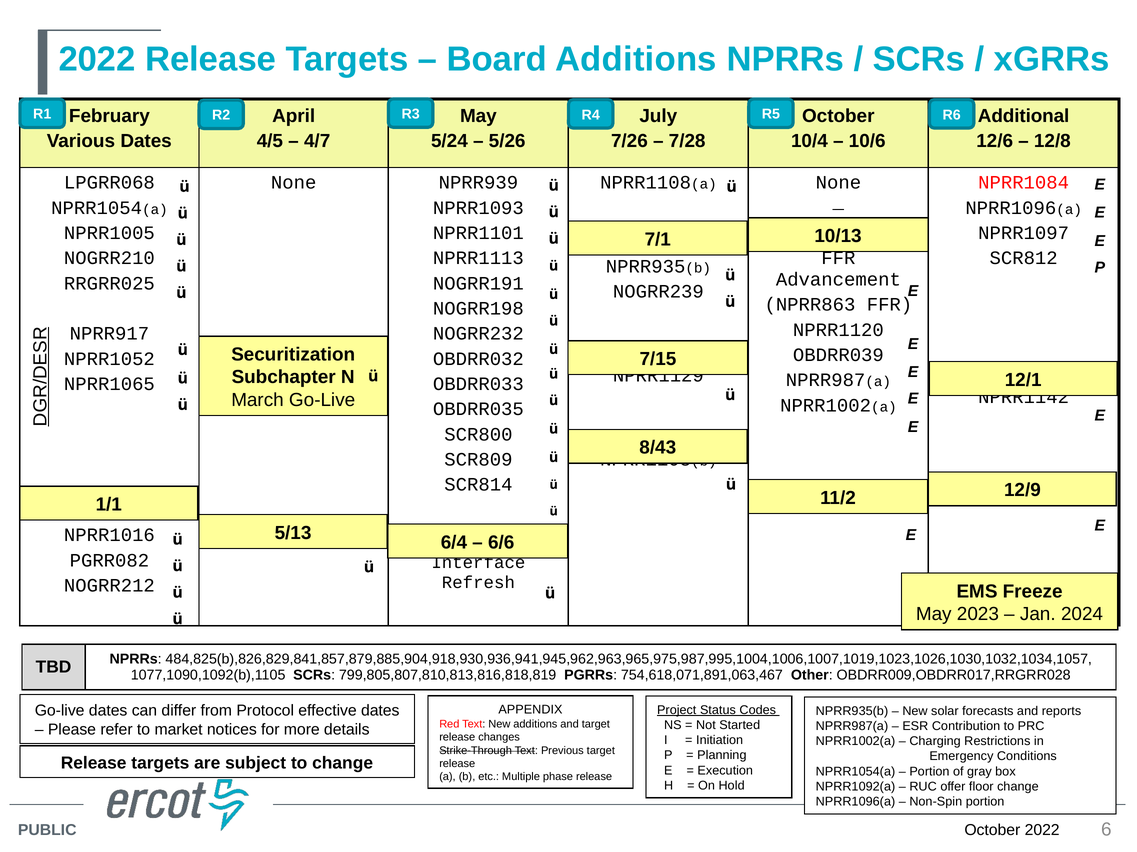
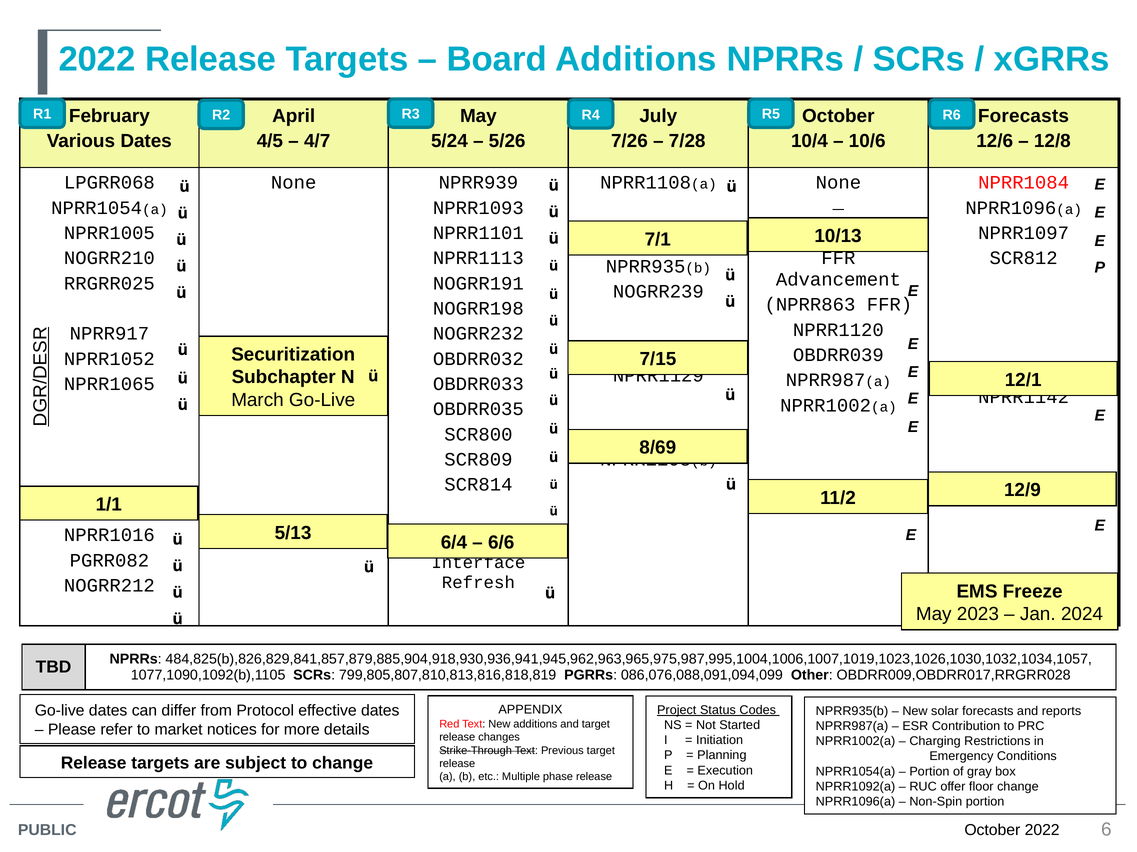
Additional: Additional -> Forecasts (1023, 116)
8/43: 8/43 -> 8/69 (658, 448)
754,618,071,891,063,467: 754,618,071,891,063,467 -> 086,076,088,091,094,099 (702, 676)
